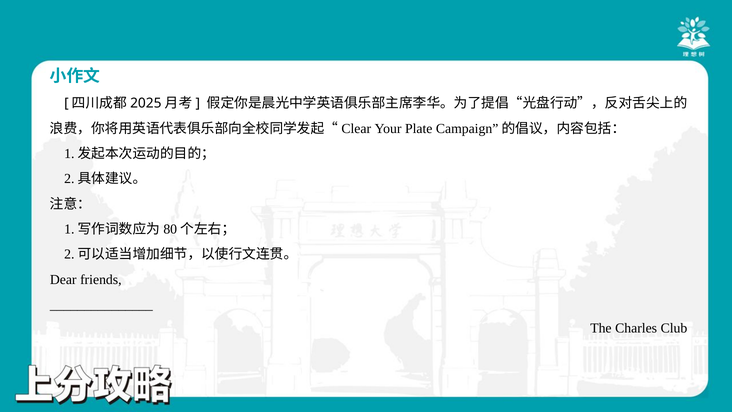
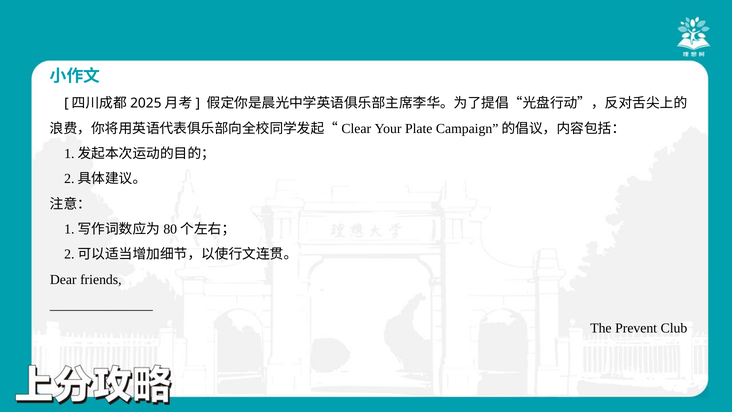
Charles: Charles -> Prevent (636, 328)
